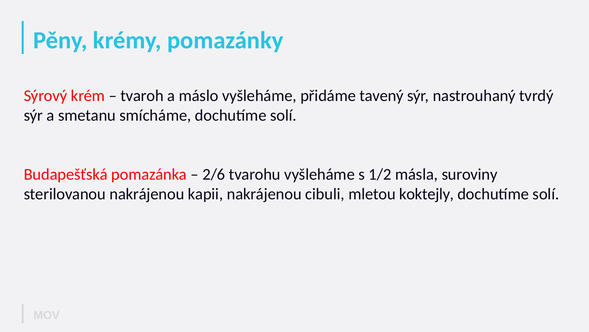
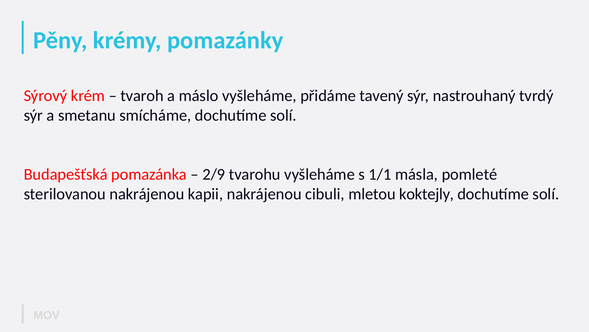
2/6: 2/6 -> 2/9 (214, 174)
1/2: 1/2 -> 1/1 (380, 174)
suroviny: suroviny -> pomleté (470, 174)
